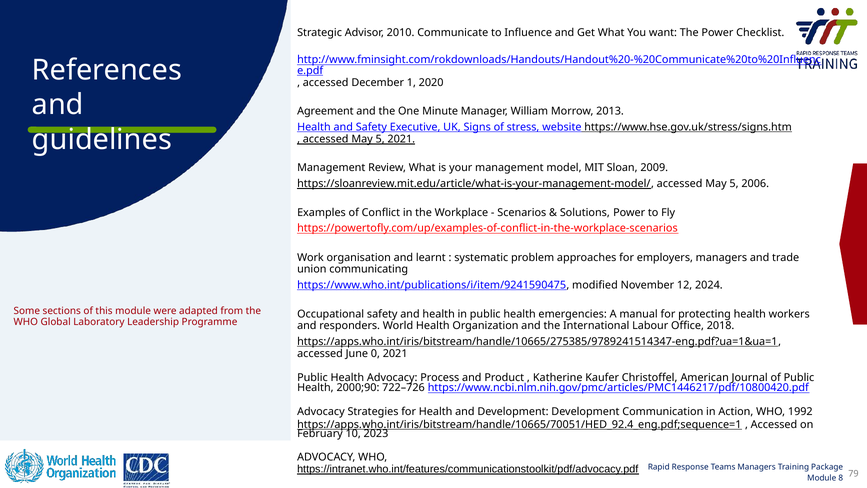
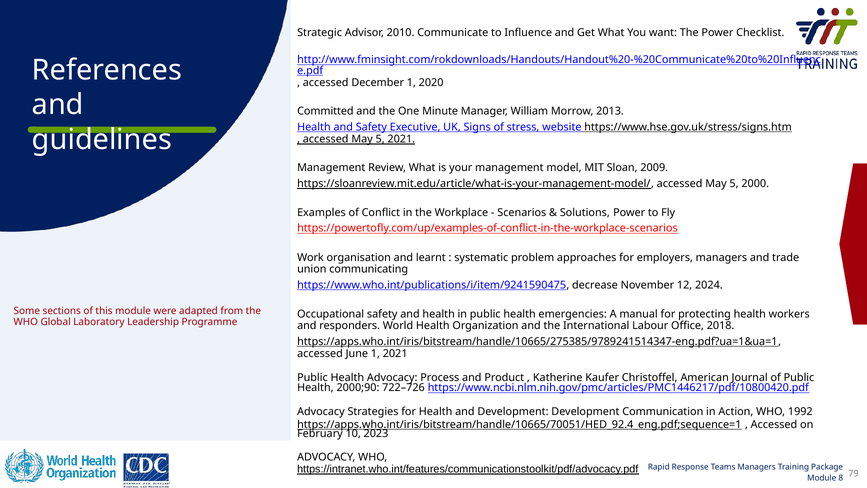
Agreement: Agreement -> Committed (325, 111)
2006: 2006 -> 2000 (755, 183)
modified: modified -> decrease (595, 285)
June 0: 0 -> 1 (375, 353)
